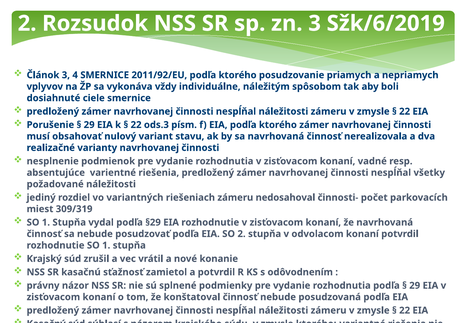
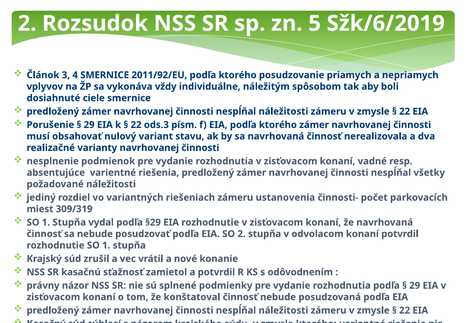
zn 3: 3 -> 5 (315, 23)
nedosahoval: nedosahoval -> ustanovenia (285, 197)
